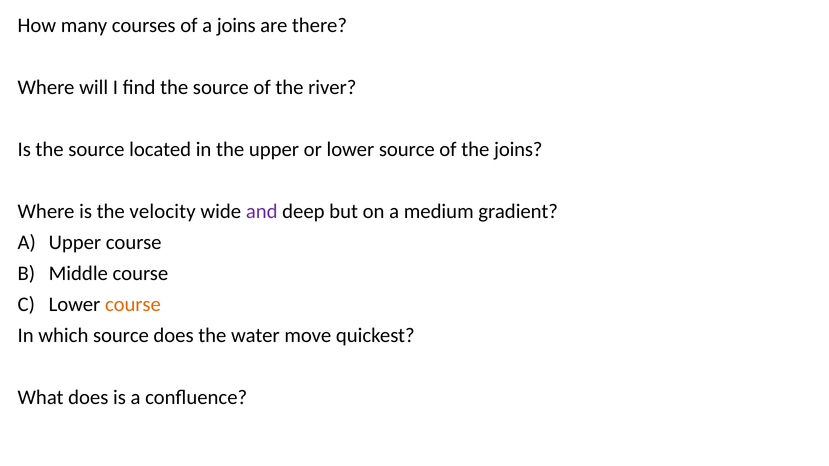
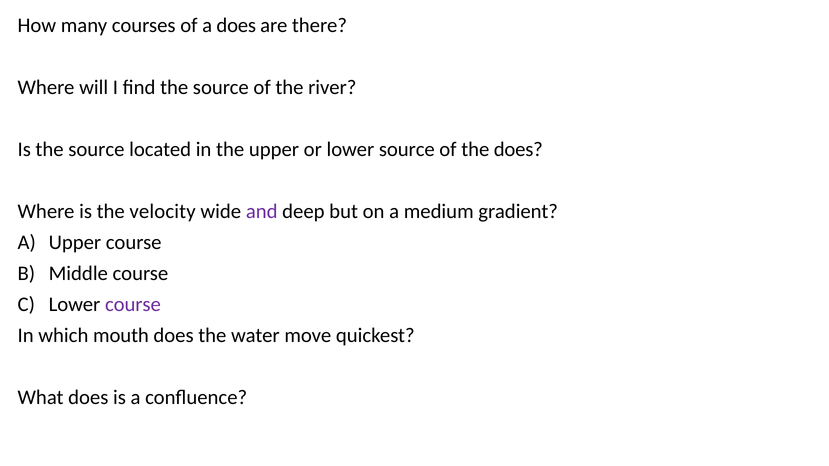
a joins: joins -> does (236, 25)
the joins: joins -> does (518, 150)
course colour: orange -> purple (133, 305)
which source: source -> mouth (121, 336)
